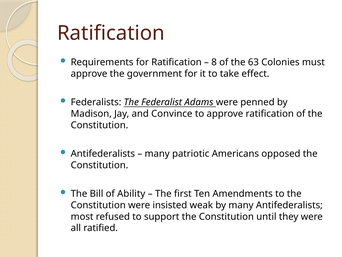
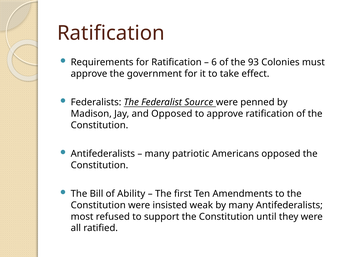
8: 8 -> 6 (214, 62)
63: 63 -> 93 (253, 62)
Adams: Adams -> Source (199, 102)
and Convince: Convince -> Opposed (172, 114)
